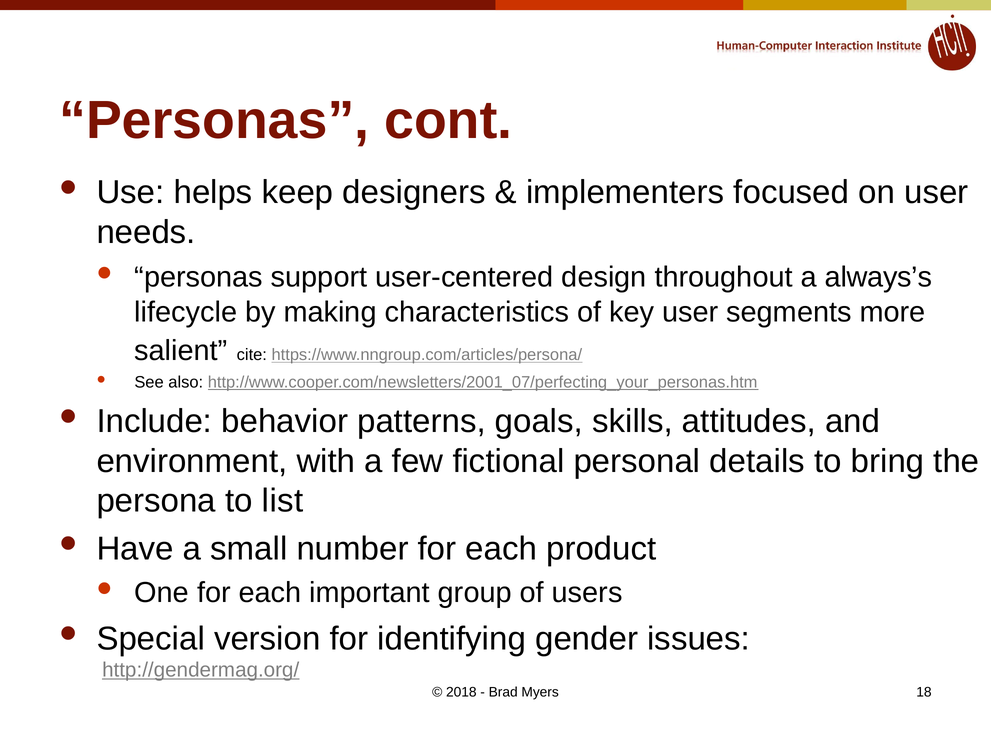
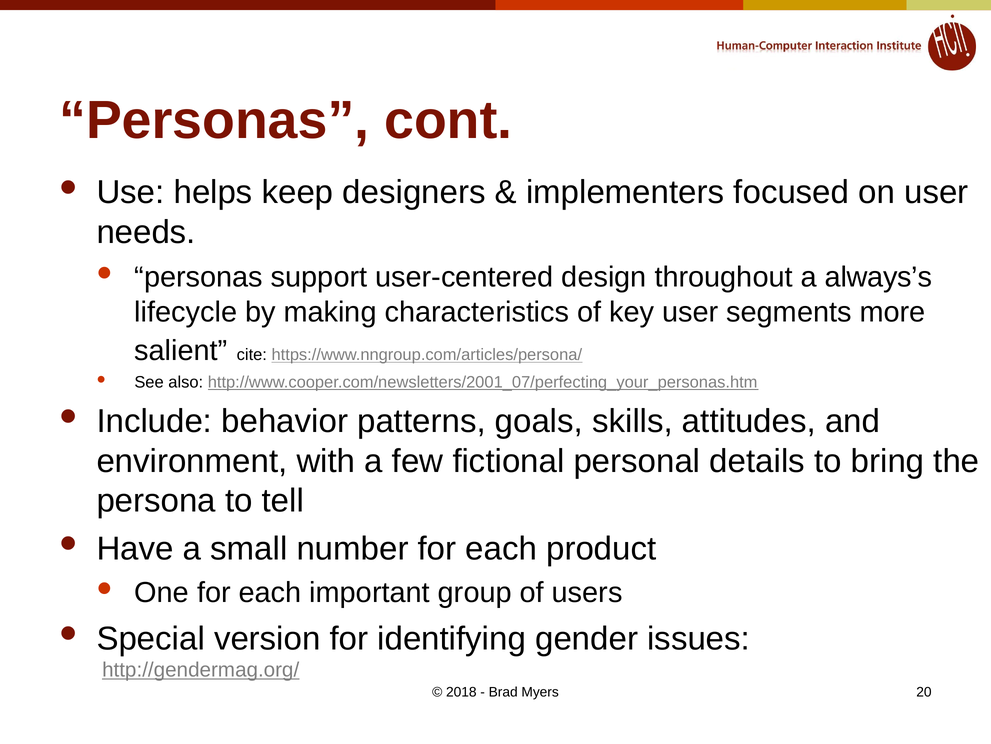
list: list -> tell (283, 500)
18: 18 -> 20 (924, 691)
